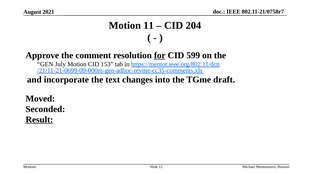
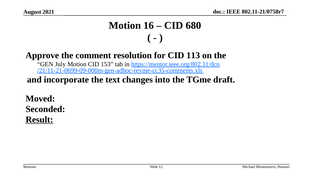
11: 11 -> 16 (149, 26)
204: 204 -> 680 (193, 26)
for underline: present -> none (160, 56)
599: 599 -> 113 (193, 56)
